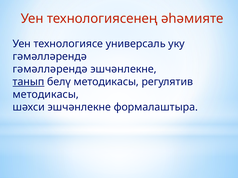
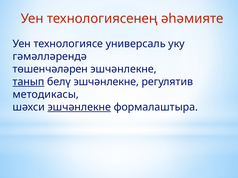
гәмәлләрендә: гәмәлләрендә -> төшенчәләрен (50, 69)
белү методикасы: методикасы -> эшчәнлекне (106, 82)
эшчәнлекне underline: none -> present (79, 107)
